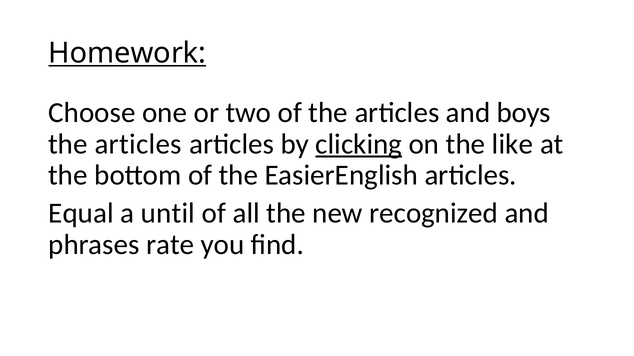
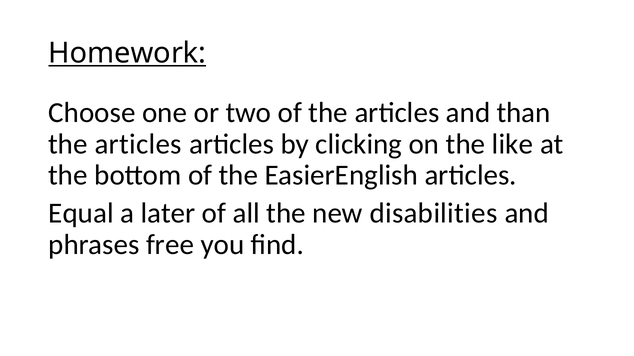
boys: boys -> than (524, 113)
clicking underline: present -> none (359, 144)
until: until -> later (168, 214)
recognized: recognized -> disabilities (433, 214)
rate: rate -> free (170, 245)
